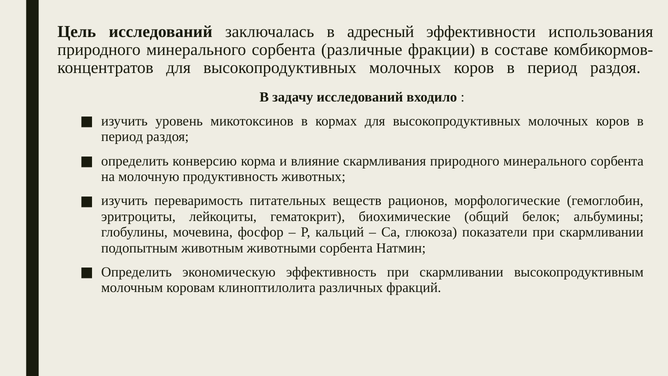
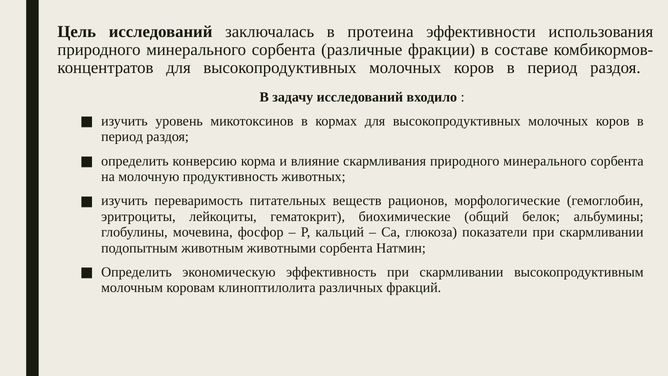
адресный: адресный -> протеина (381, 32)
